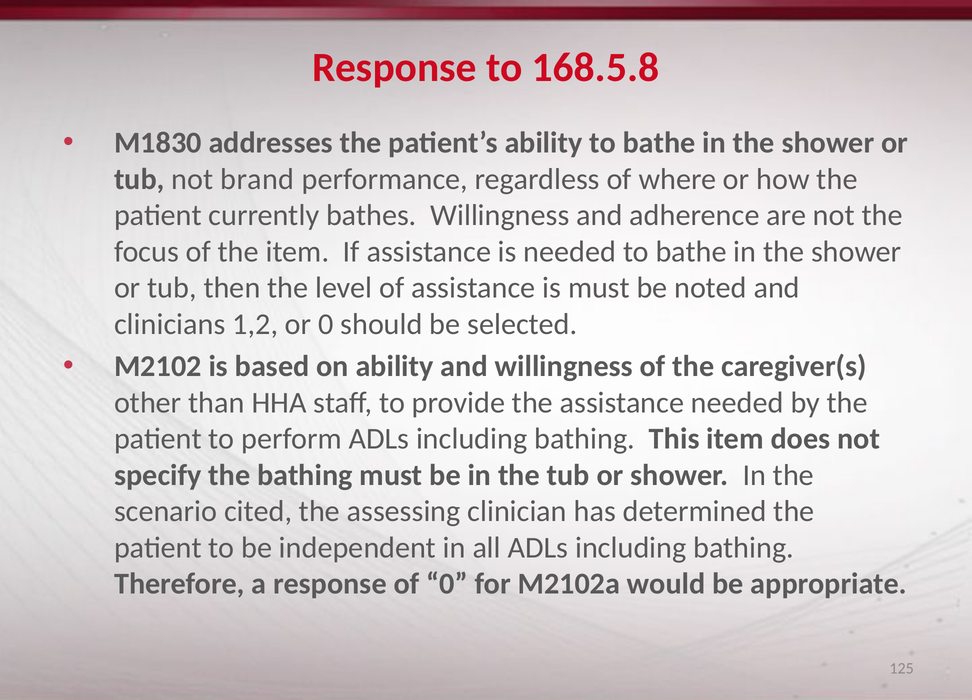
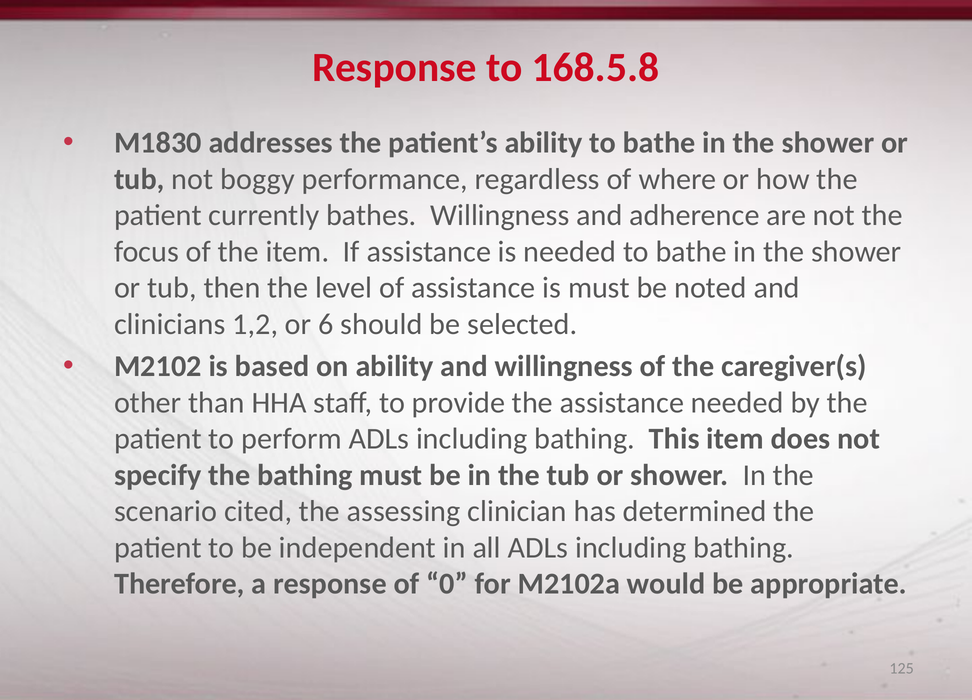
brand: brand -> boggy (257, 179)
or 0: 0 -> 6 (326, 324)
